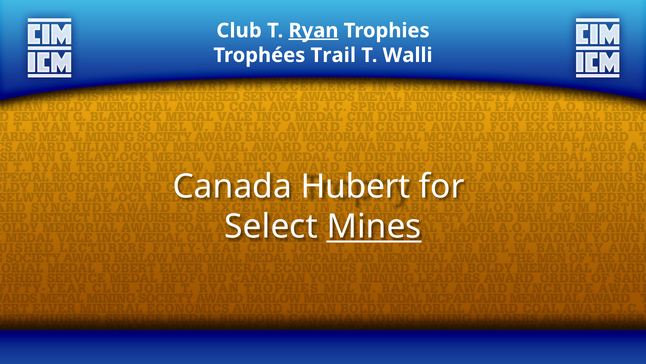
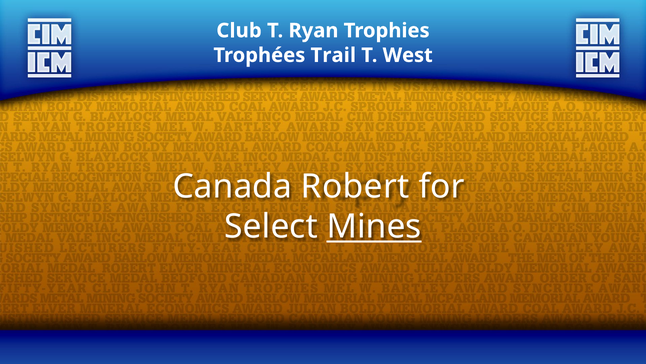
Ryan underline: present -> none (313, 31)
Walli: Walli -> West (408, 55)
Hubert: Hubert -> Robert (355, 186)
